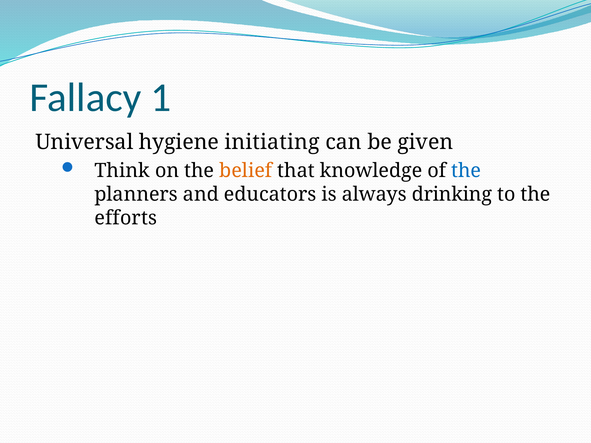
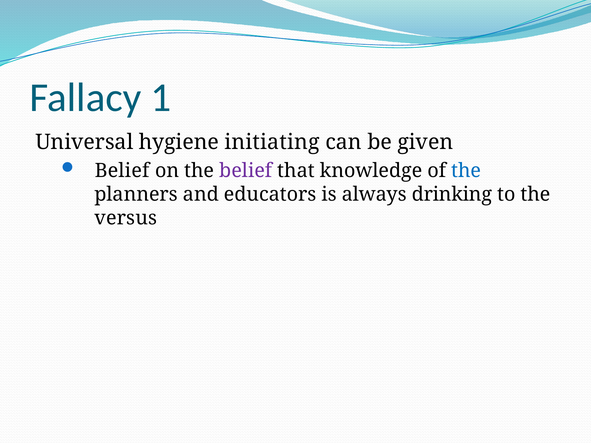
Think: Think -> Belief (122, 171)
belief colour: orange -> purple (246, 171)
efforts: efforts -> versus (126, 218)
